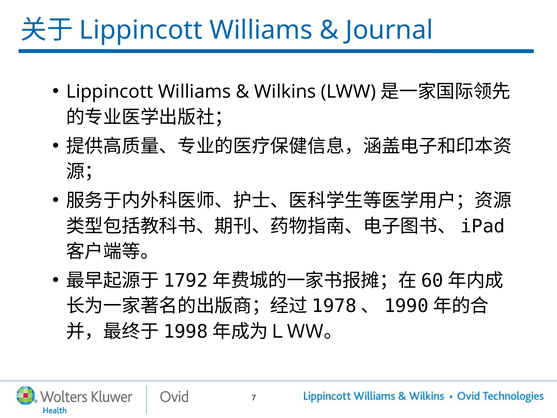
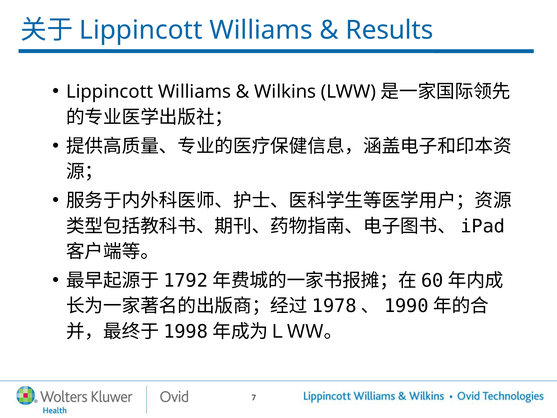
Journal: Journal -> Results (389, 30)
